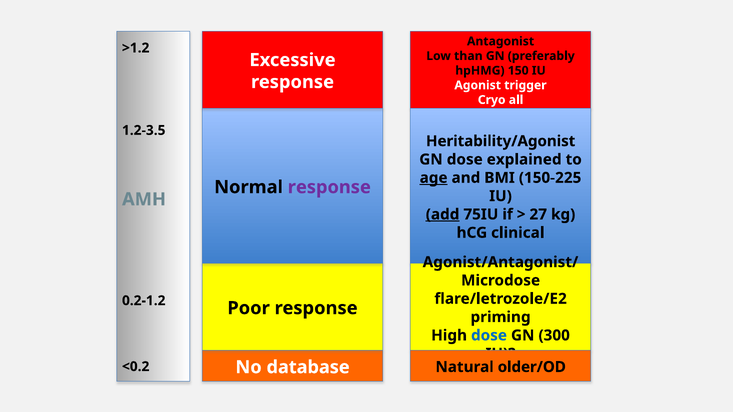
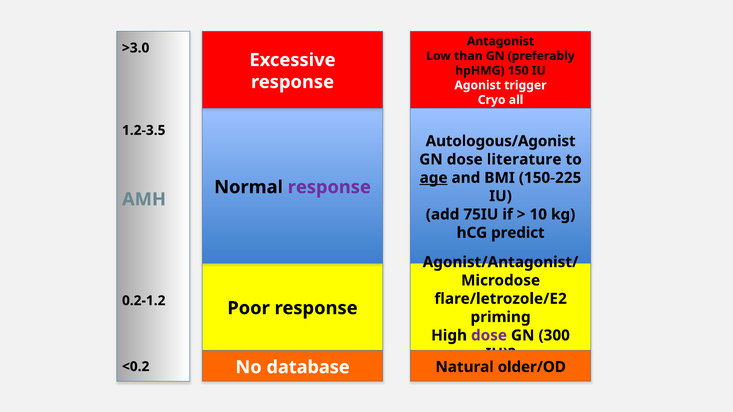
>1.2: >1.2 -> >3.0 (136, 48)
Heritability/Agonist: Heritability/Agonist -> Autologous/Agonist (501, 141)
explained: explained -> literature (524, 160)
add underline: present -> none (443, 215)
27: 27 -> 10 (538, 215)
clinical: clinical -> predict (518, 233)
dose colour: blue -> purple (489, 336)
